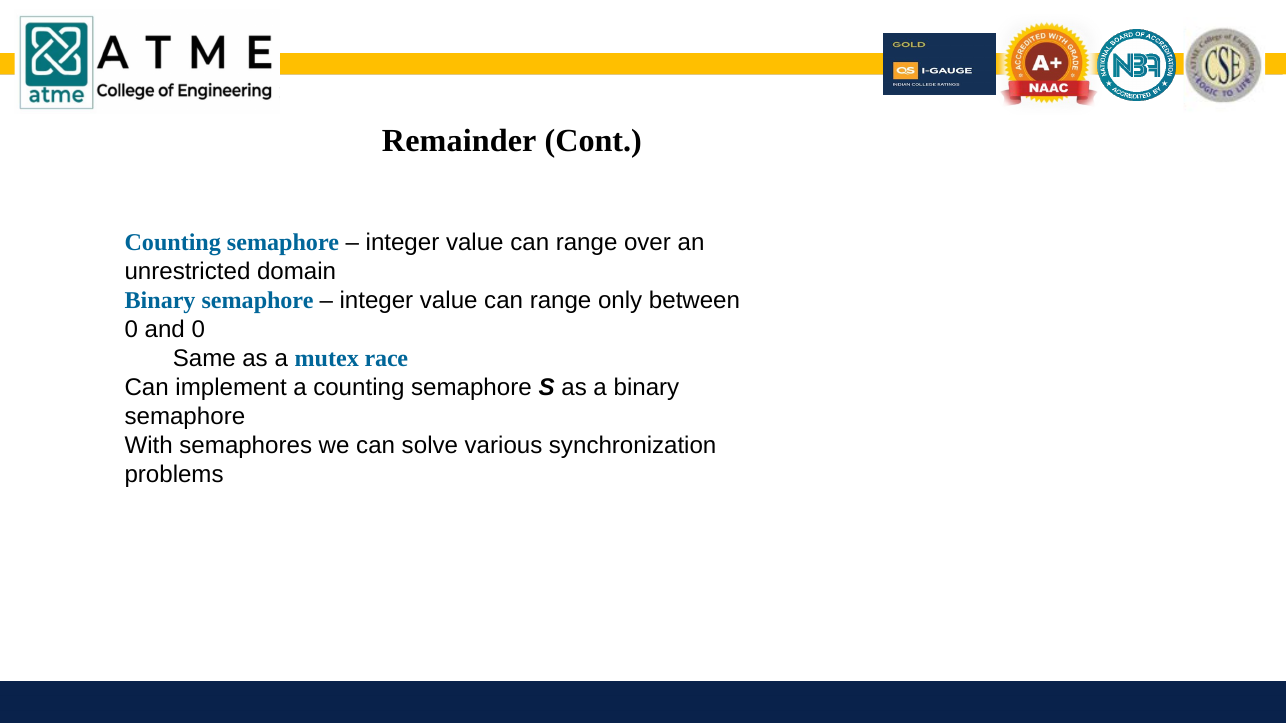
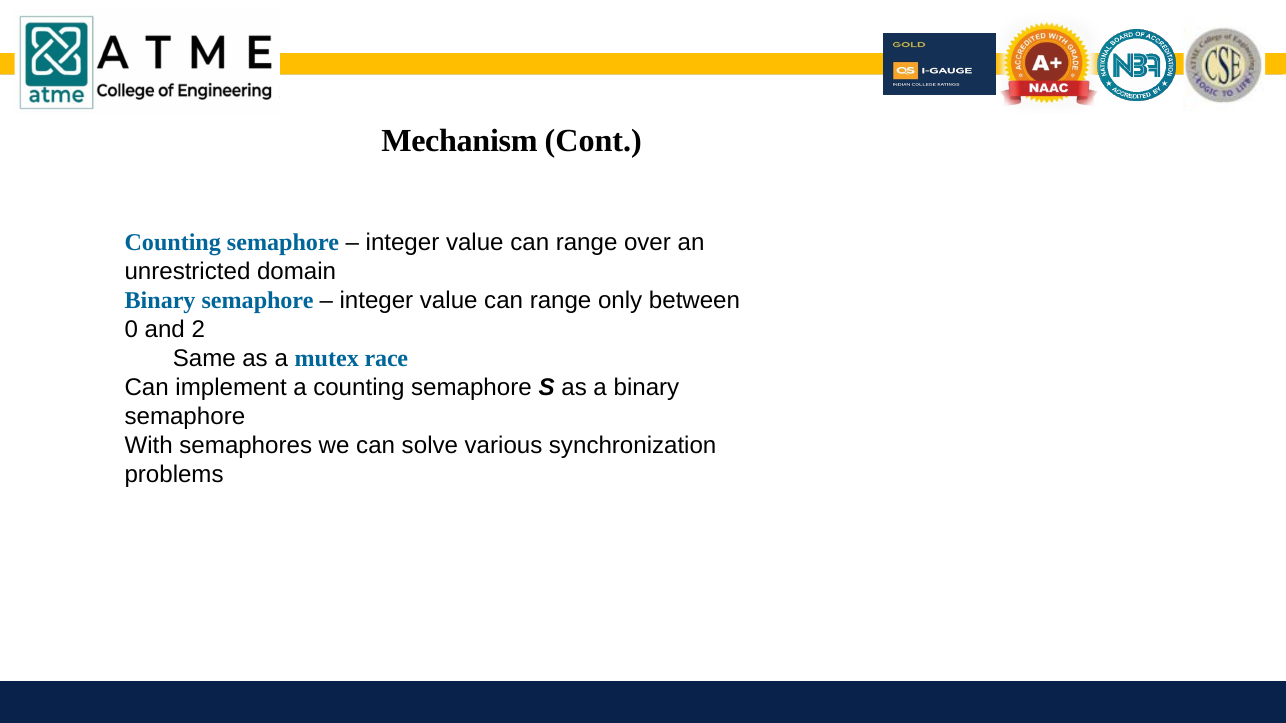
Remainder: Remainder -> Mechanism (459, 141)
and 0: 0 -> 2 (198, 330)
